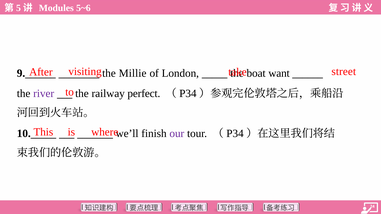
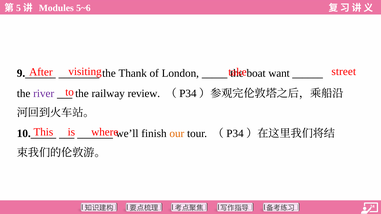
Millie: Millie -> Thank (133, 73)
perfect: perfect -> review (144, 94)
our colour: purple -> orange (177, 134)
